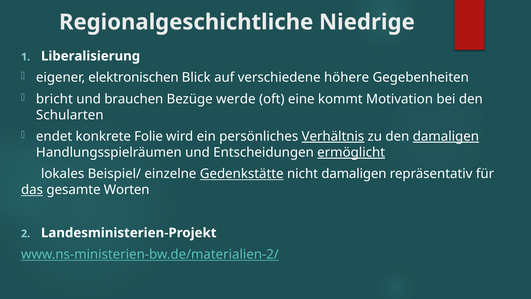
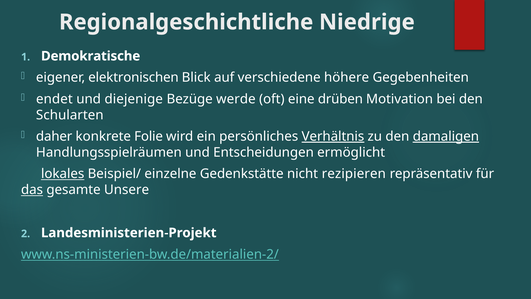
Liberalisierung: Liberalisierung -> Demokratische (91, 56)
bricht: bricht -> endet (54, 99)
brauchen: brauchen -> diejenige (134, 99)
kommt: kommt -> drüben (340, 99)
endet: endet -> daher (54, 136)
ermöglicht underline: present -> none (351, 152)
lokales underline: none -> present (63, 174)
Gedenkstätte underline: present -> none (242, 174)
nicht damaligen: damaligen -> rezipieren (354, 174)
Worten: Worten -> Unsere (127, 190)
